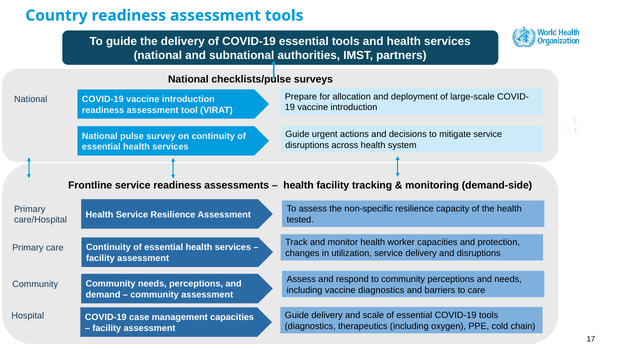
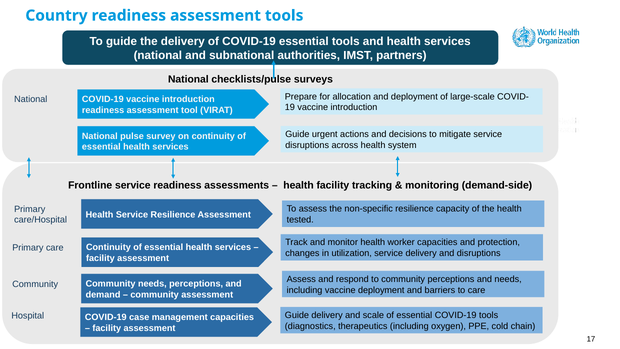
vaccine diagnostics: diagnostics -> deployment (381, 290)
